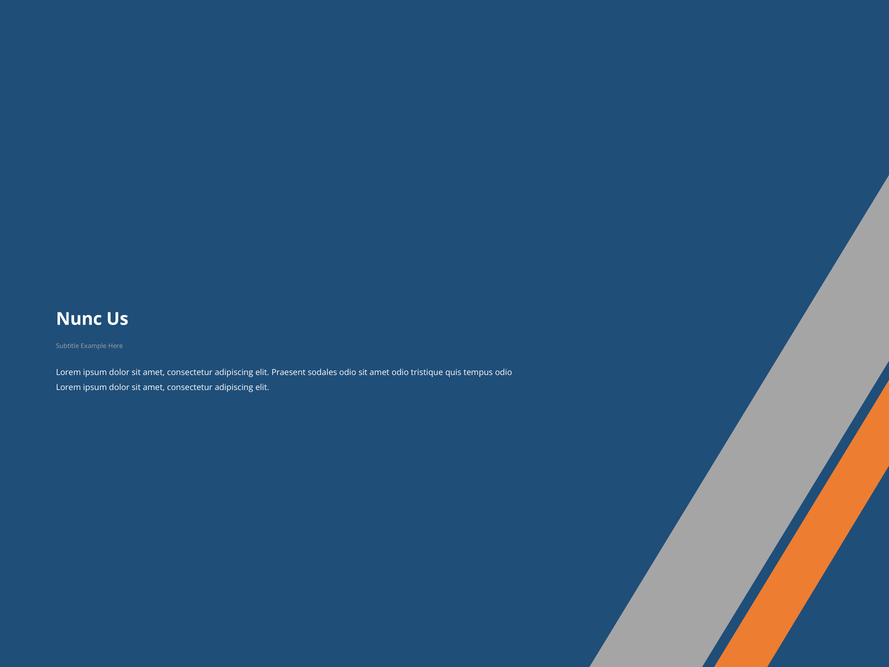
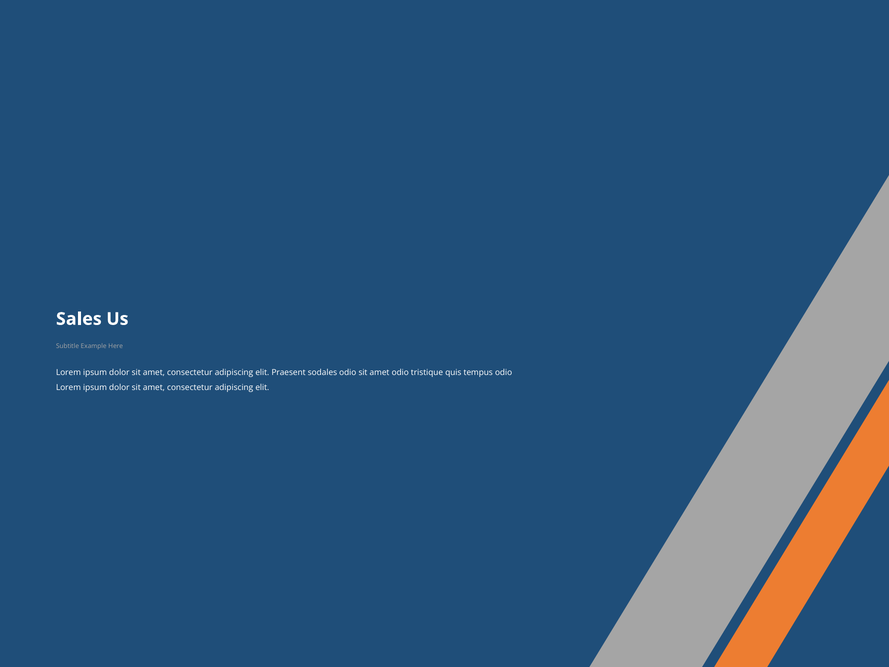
Nunc: Nunc -> Sales (79, 319)
